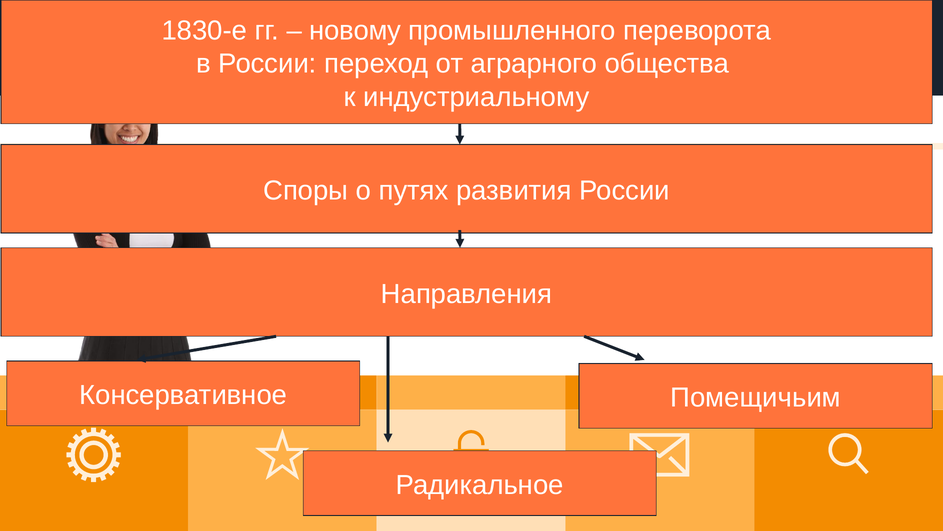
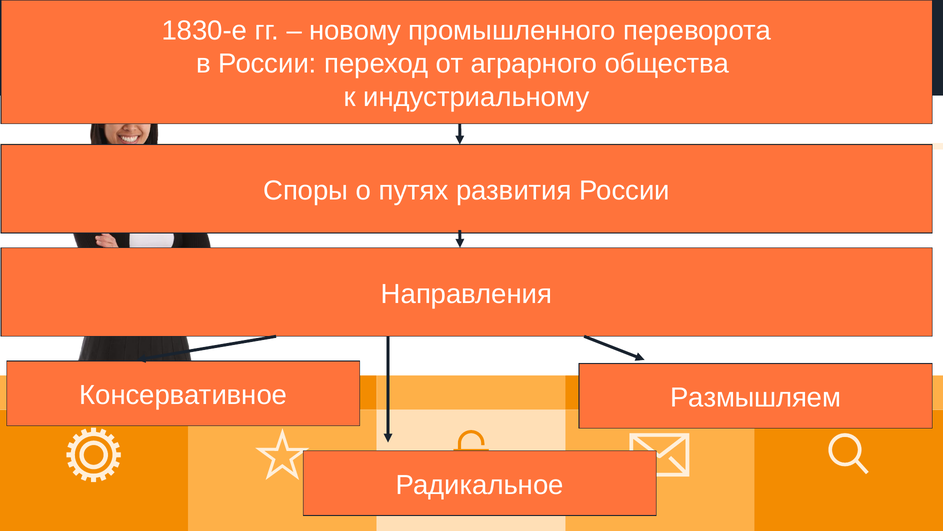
Помещичьим: Помещичьим -> Размышляем (756, 397)
